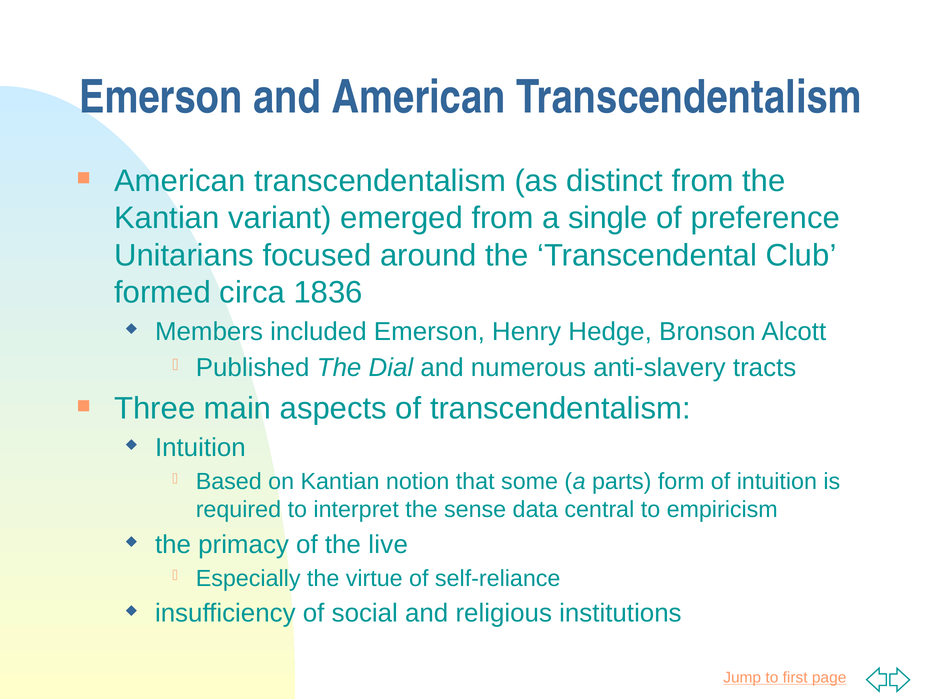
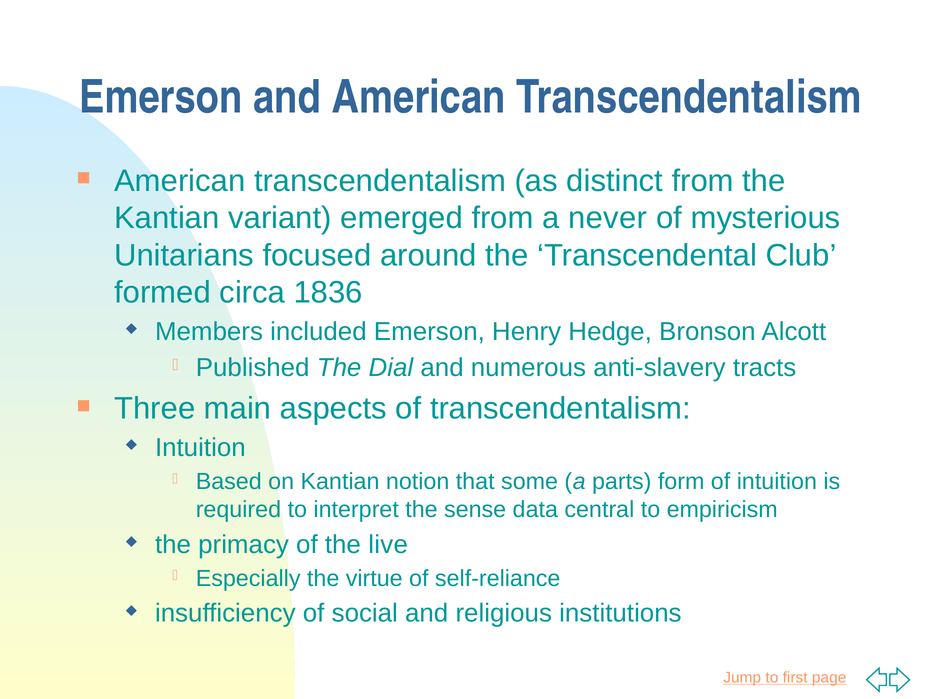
single: single -> never (608, 218)
preference: preference -> mysterious (766, 218)
